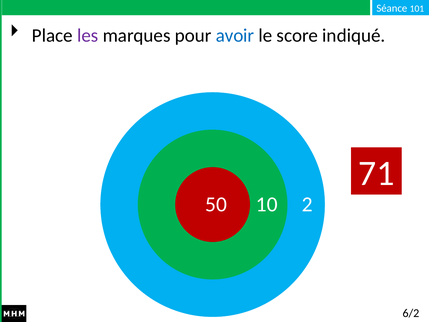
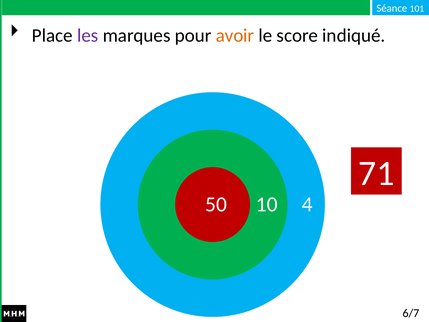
avoir colour: blue -> orange (235, 36)
2: 2 -> 4 (307, 204)
6/2: 6/2 -> 6/7 (411, 313)
